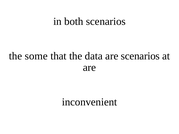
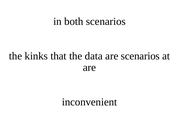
some: some -> kinks (36, 56)
